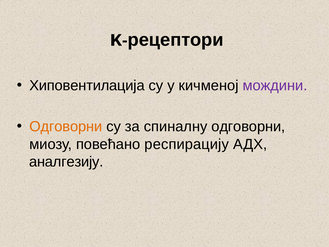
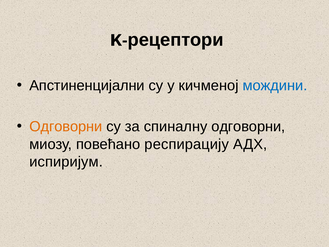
Хиповентилација: Хиповентилација -> Апстиненцијални (87, 85)
мождини colour: purple -> blue (275, 85)
аналгезију: аналгезију -> испиријум (66, 162)
